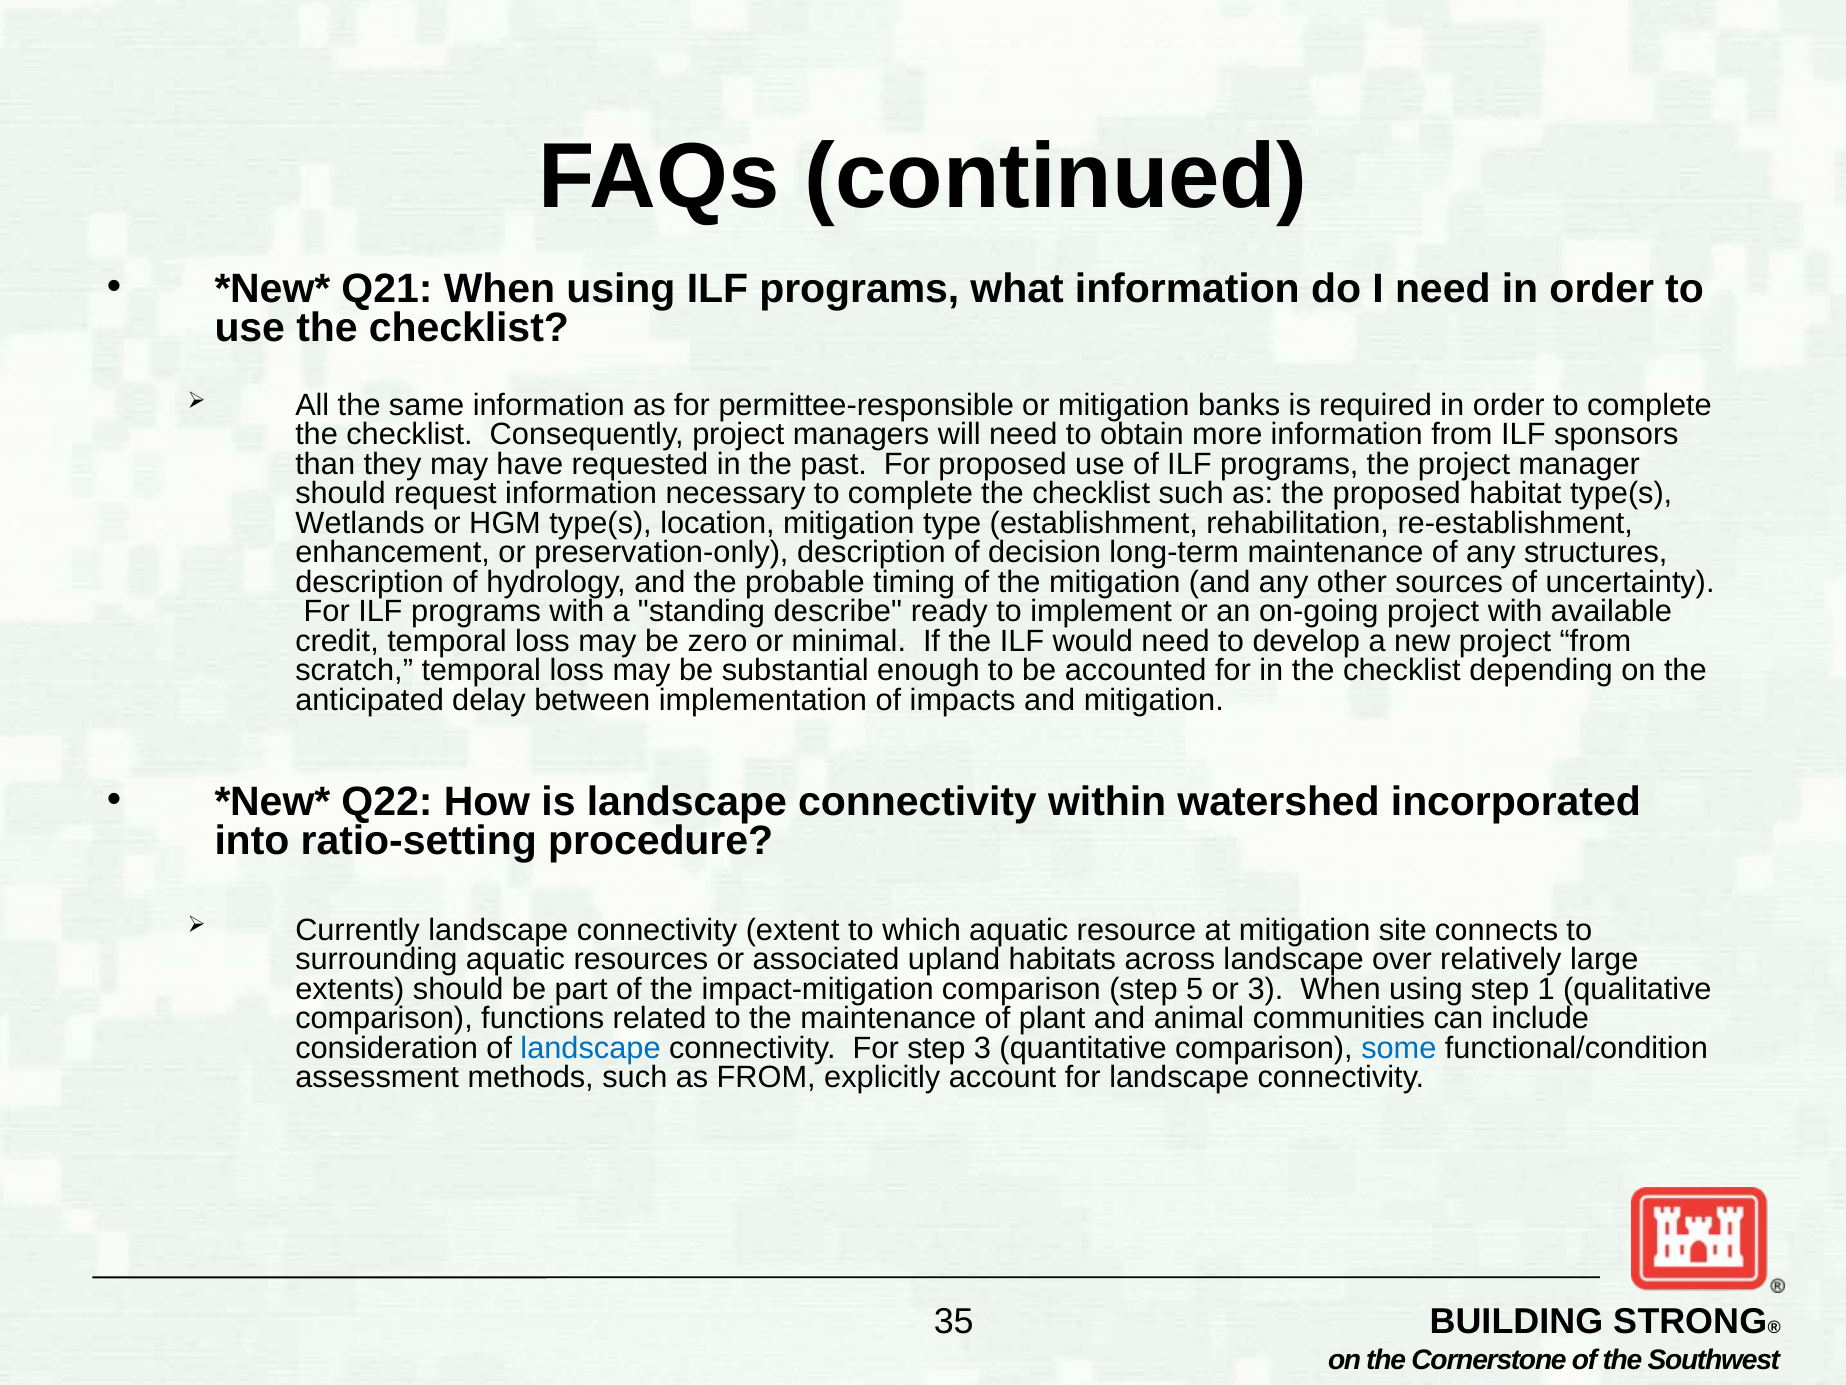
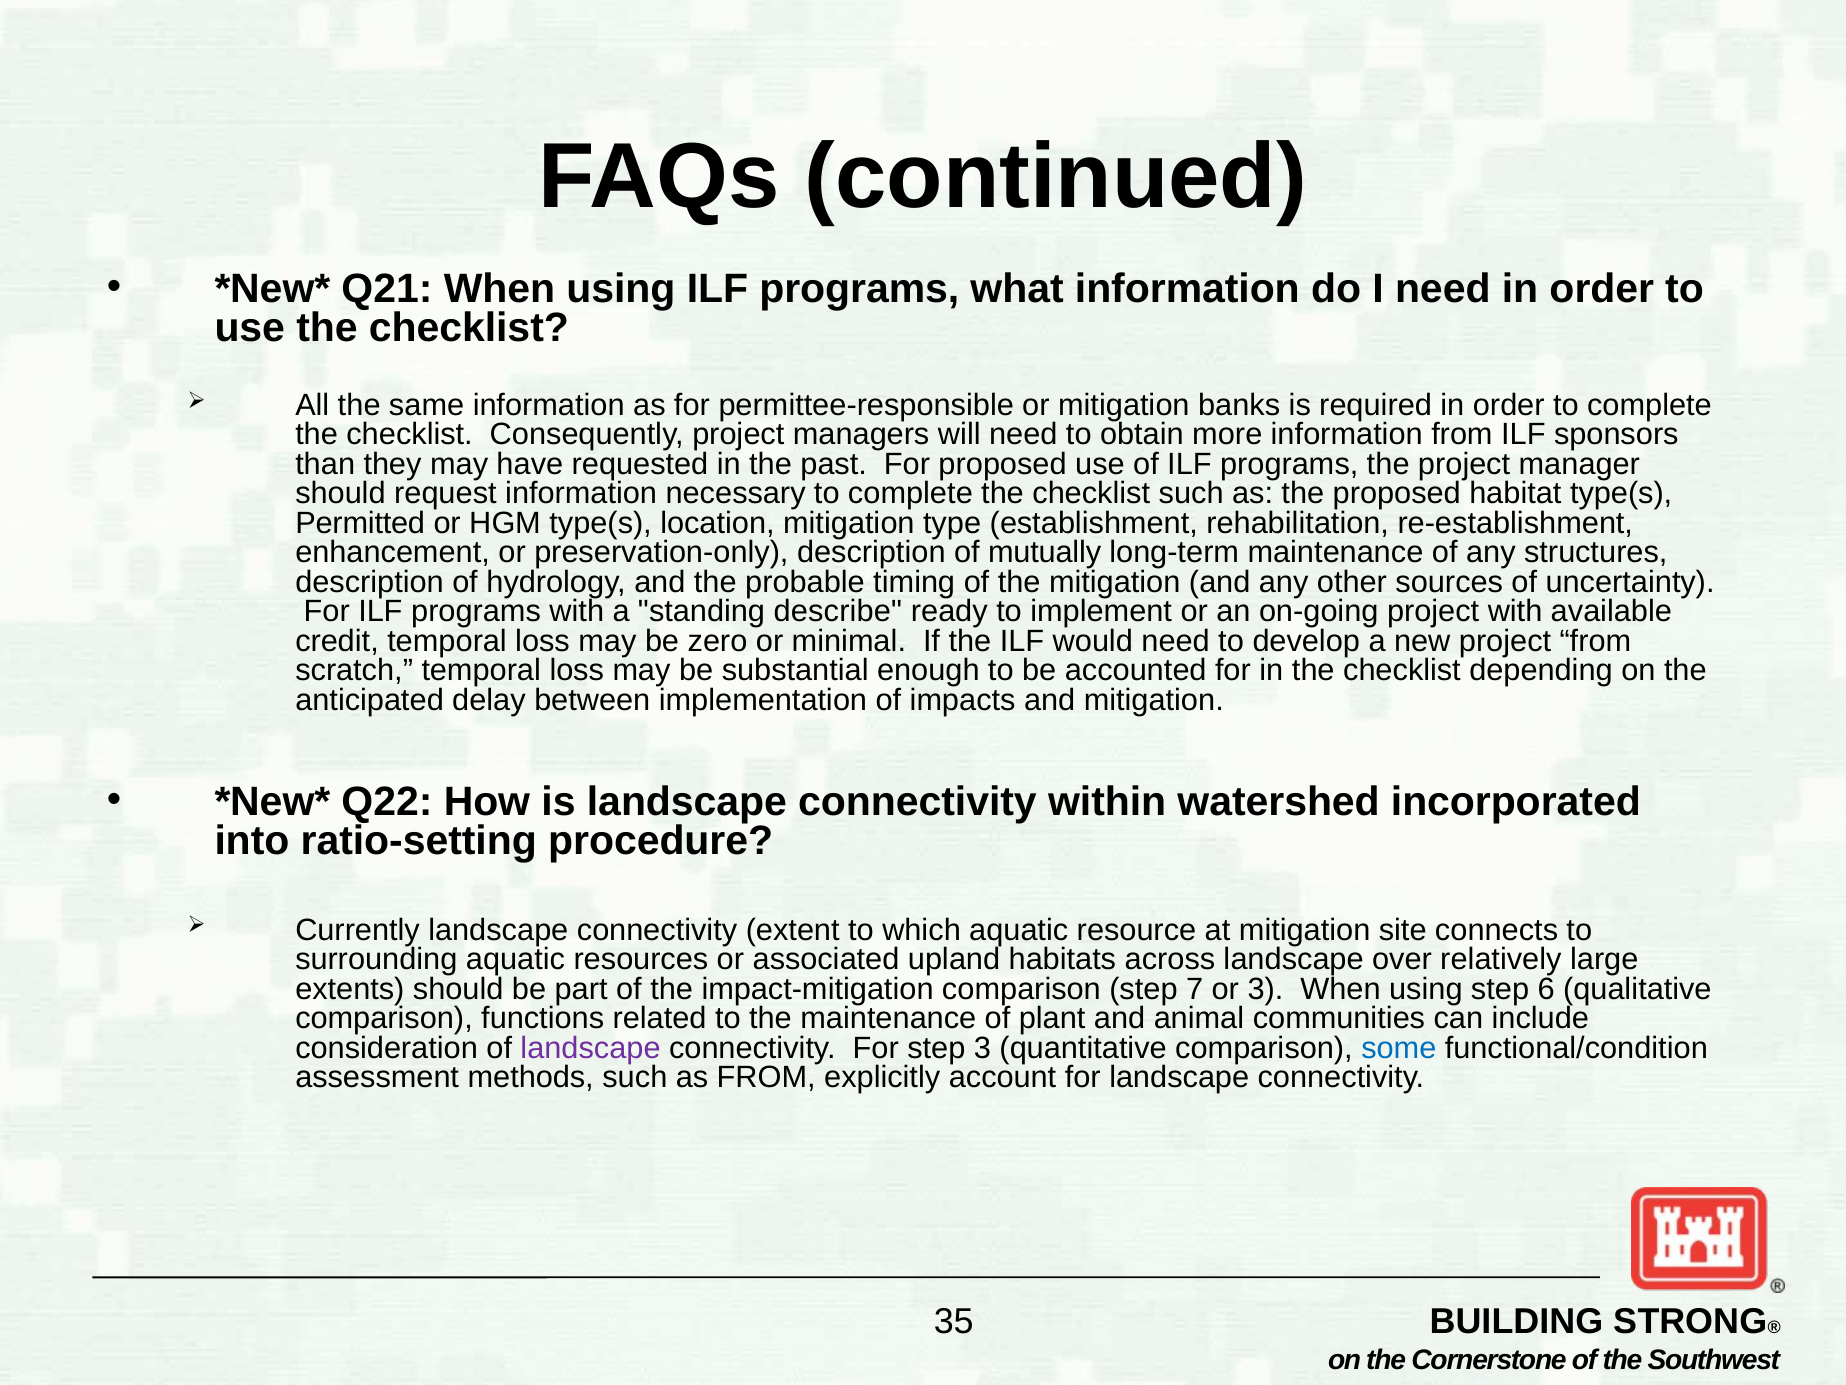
Wetlands: Wetlands -> Permitted (360, 523)
decision: decision -> mutually (1045, 552)
5: 5 -> 7 (1195, 989)
1: 1 -> 6 (1546, 989)
landscape colour: blue -> purple (591, 1048)
